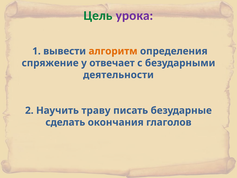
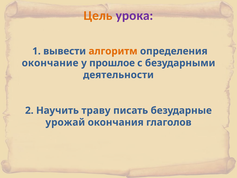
Цель colour: green -> orange (98, 16)
спряжение: спряжение -> окончание (50, 63)
отвечает: отвечает -> прошлое (112, 63)
сделать: сделать -> урожай (65, 122)
